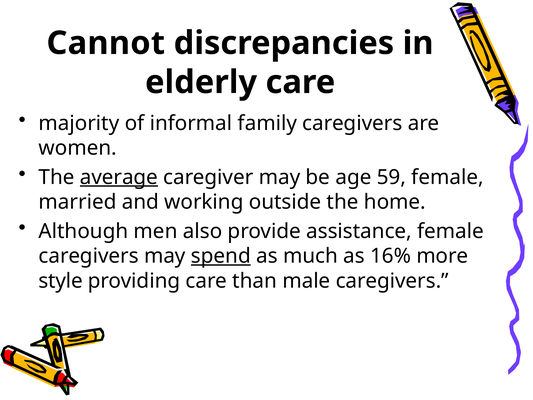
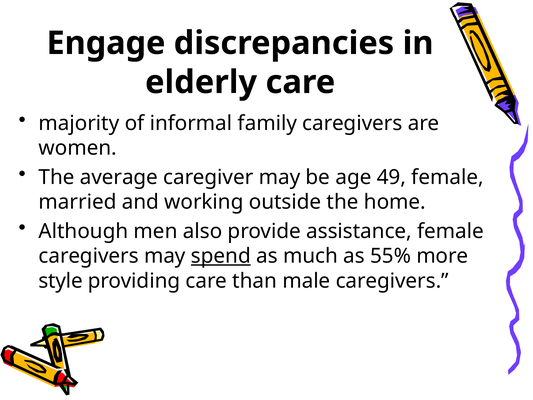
Cannot: Cannot -> Engage (106, 43)
average underline: present -> none (119, 177)
59: 59 -> 49 (391, 177)
16%: 16% -> 55% (391, 256)
